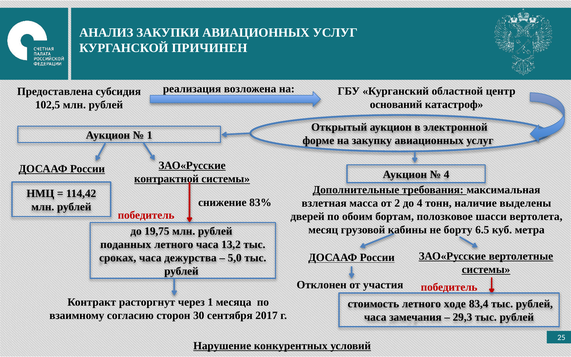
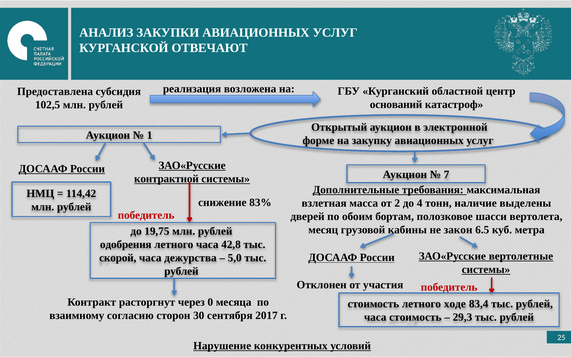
ПРИЧИНЕН: ПРИЧИНЕН -> ОТВЕЧАЮТ (210, 48)
4: 4 -> 7 (447, 174)
борту: борту -> закон (458, 230)
поданных: поданных -> одобрения (126, 244)
13,2: 13,2 -> 42,8 (231, 244)
сроках: сроках -> скорой (118, 258)
через 1: 1 -> 0 (210, 302)
часа замечания: замечания -> стоимость (415, 317)
